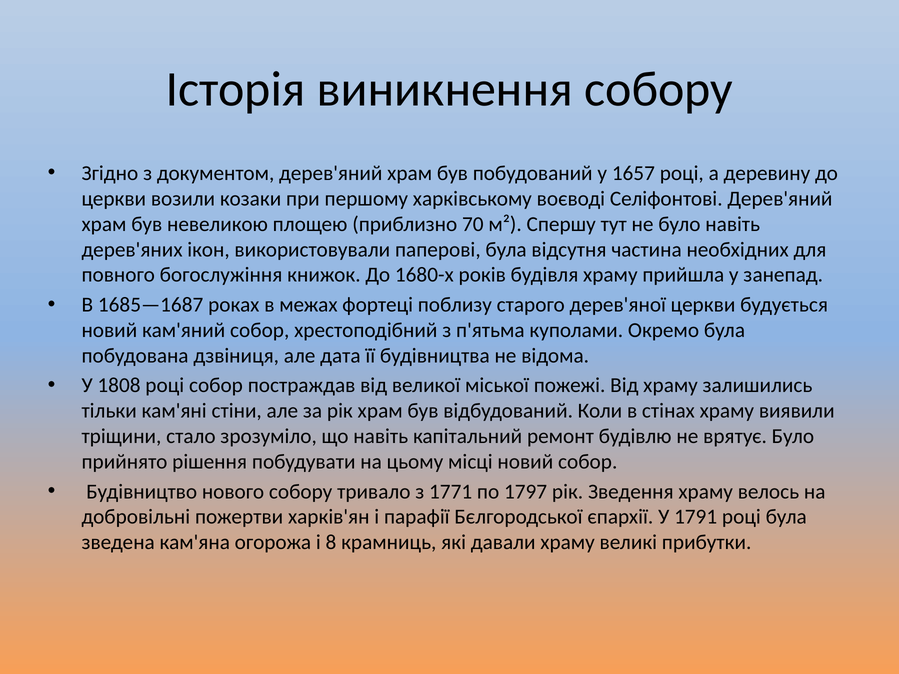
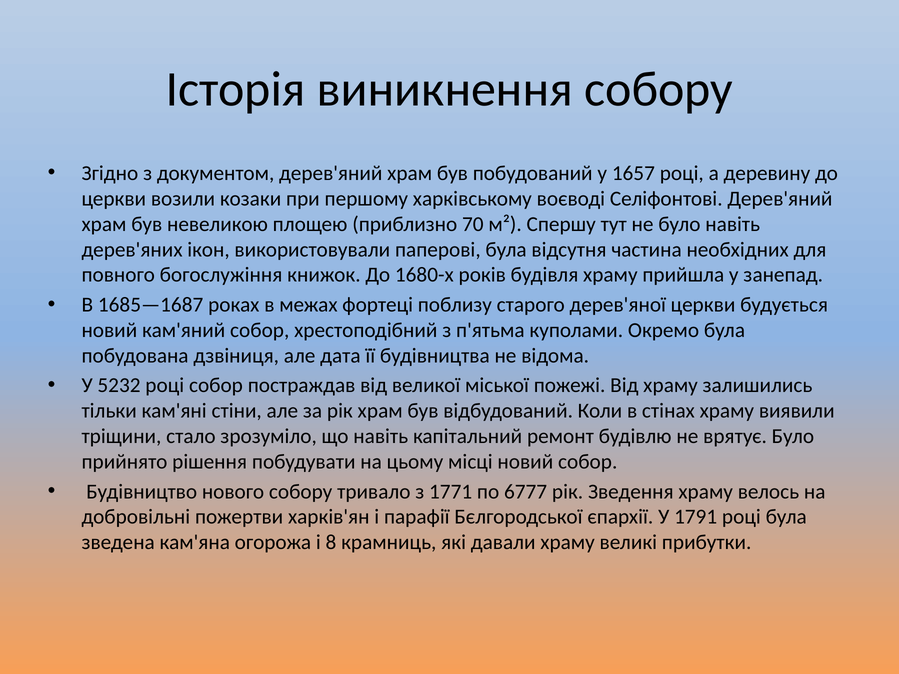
1808: 1808 -> 5232 (119, 386)
1797: 1797 -> 6777 (526, 492)
